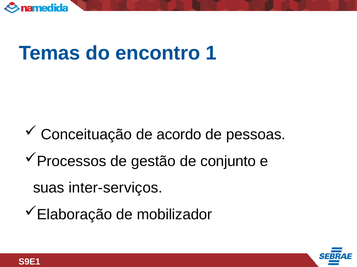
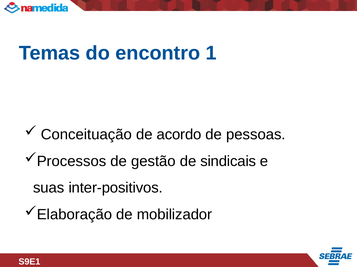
conjunto: conjunto -> sindicais (228, 162)
inter-serviços: inter-serviços -> inter-positivos (116, 188)
